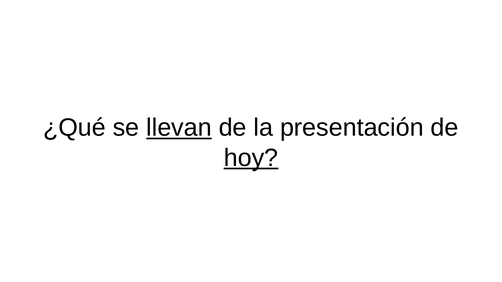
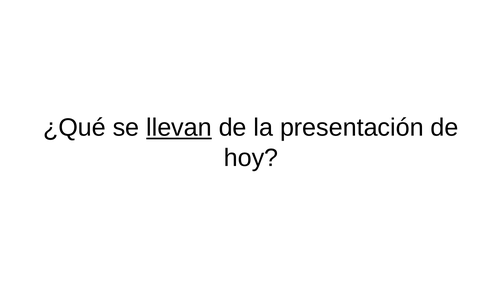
hoy underline: present -> none (251, 158)
